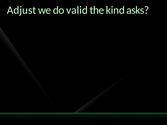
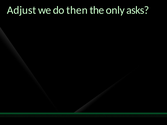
valid: valid -> then (77, 10)
kind: kind -> only (115, 10)
